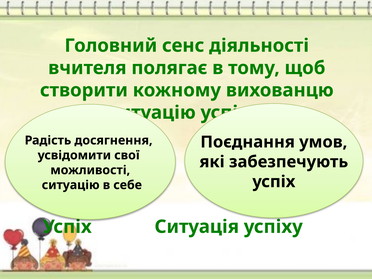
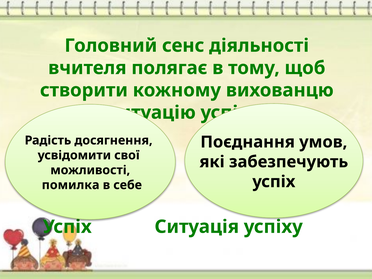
ситуацію: ситуацію -> помилка (71, 185)
